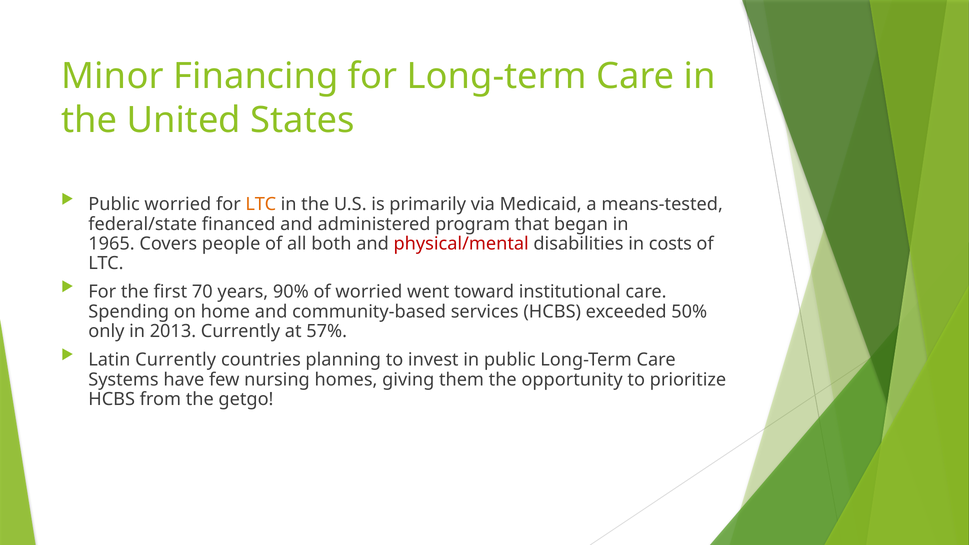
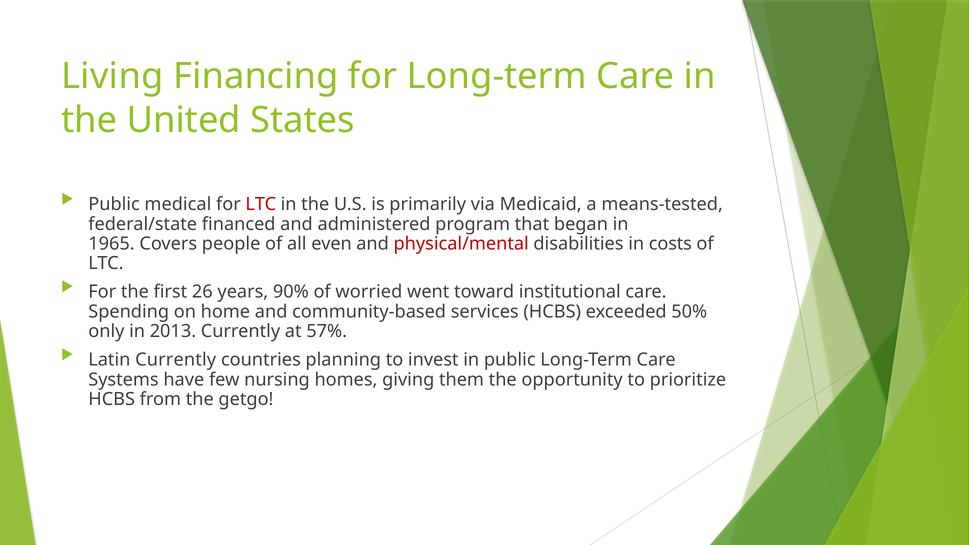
Minor: Minor -> Living (112, 76)
Public worried: worried -> medical (178, 204)
LTC colour: orange -> red (261, 204)
both: both -> even (332, 244)
70: 70 -> 26 (202, 292)
